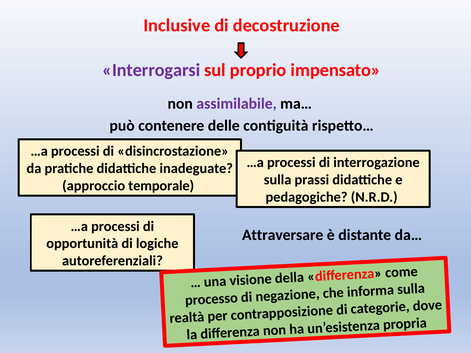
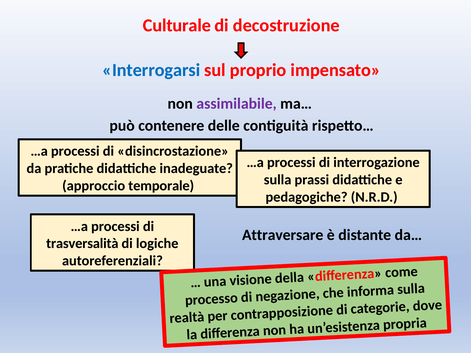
Inclusive: Inclusive -> Culturale (177, 26)
Interrogarsi colour: purple -> blue (151, 70)
opportunità: opportunità -> trasversalità (82, 244)
